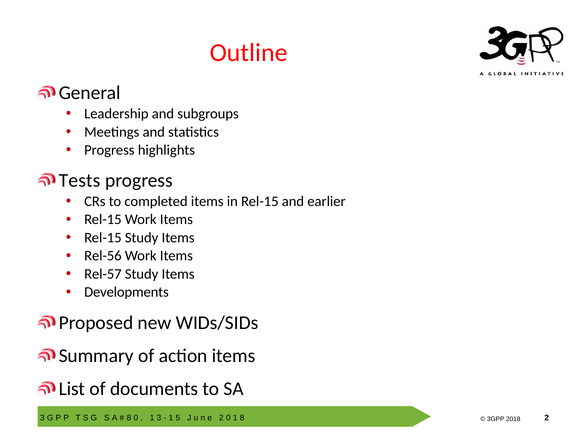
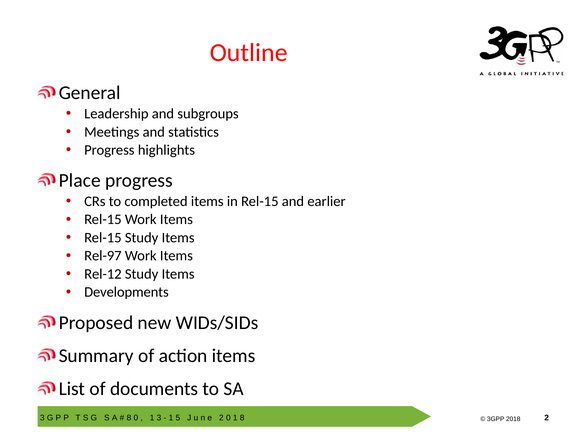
Tests: Tests -> Place (80, 181)
Rel-56: Rel-56 -> Rel-97 (103, 256)
Rel-57: Rel-57 -> Rel-12 (103, 274)
